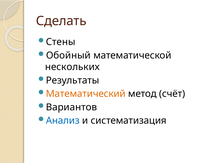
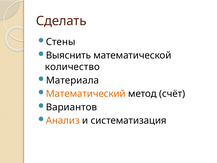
Обойный: Обойный -> Выяснить (68, 55)
нескольких: нескольких -> количество (72, 67)
Результаты: Результаты -> Материала (73, 80)
Анализ colour: blue -> orange (63, 120)
